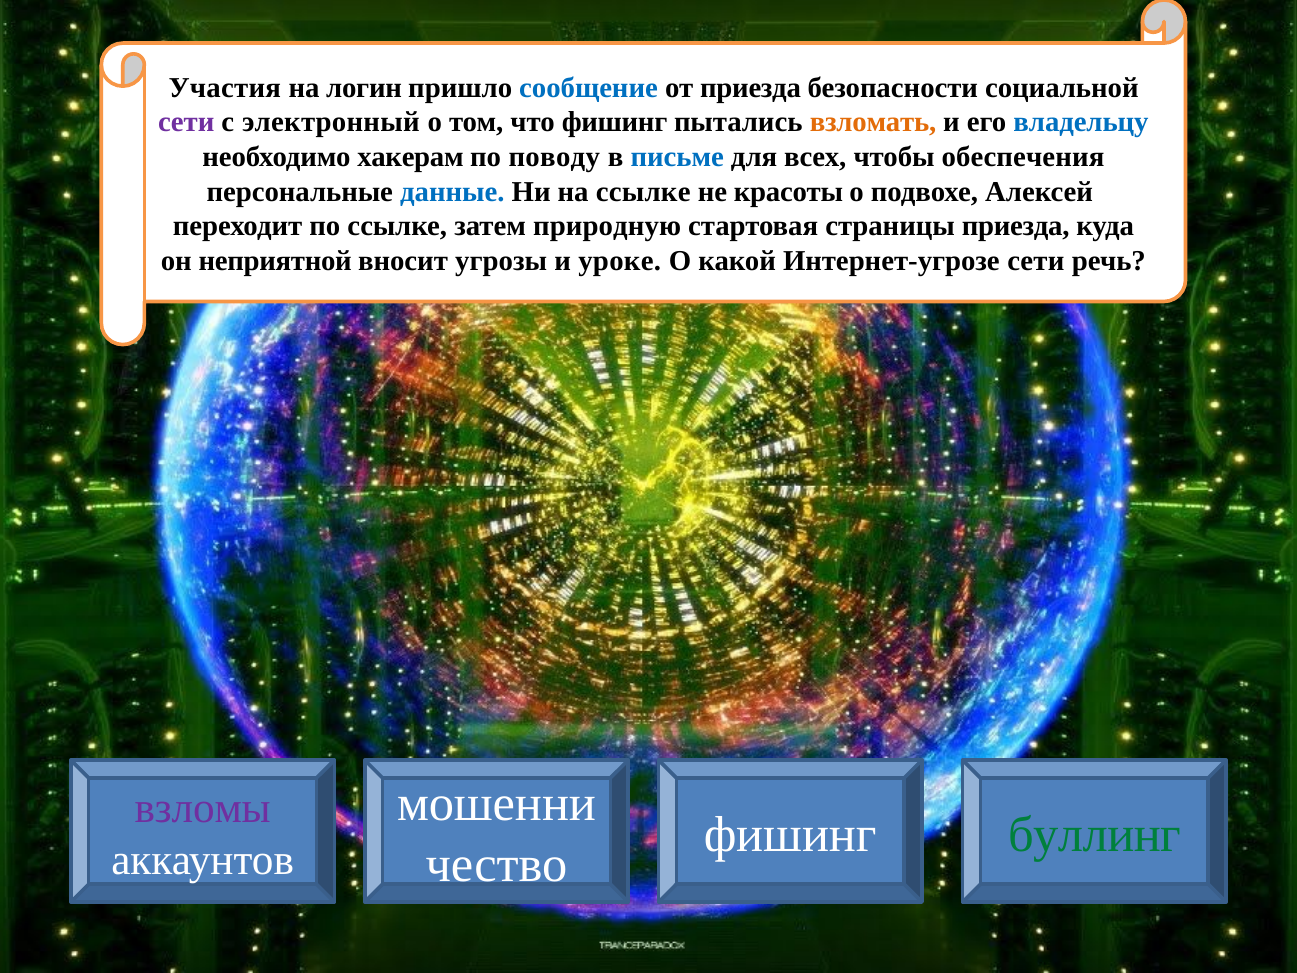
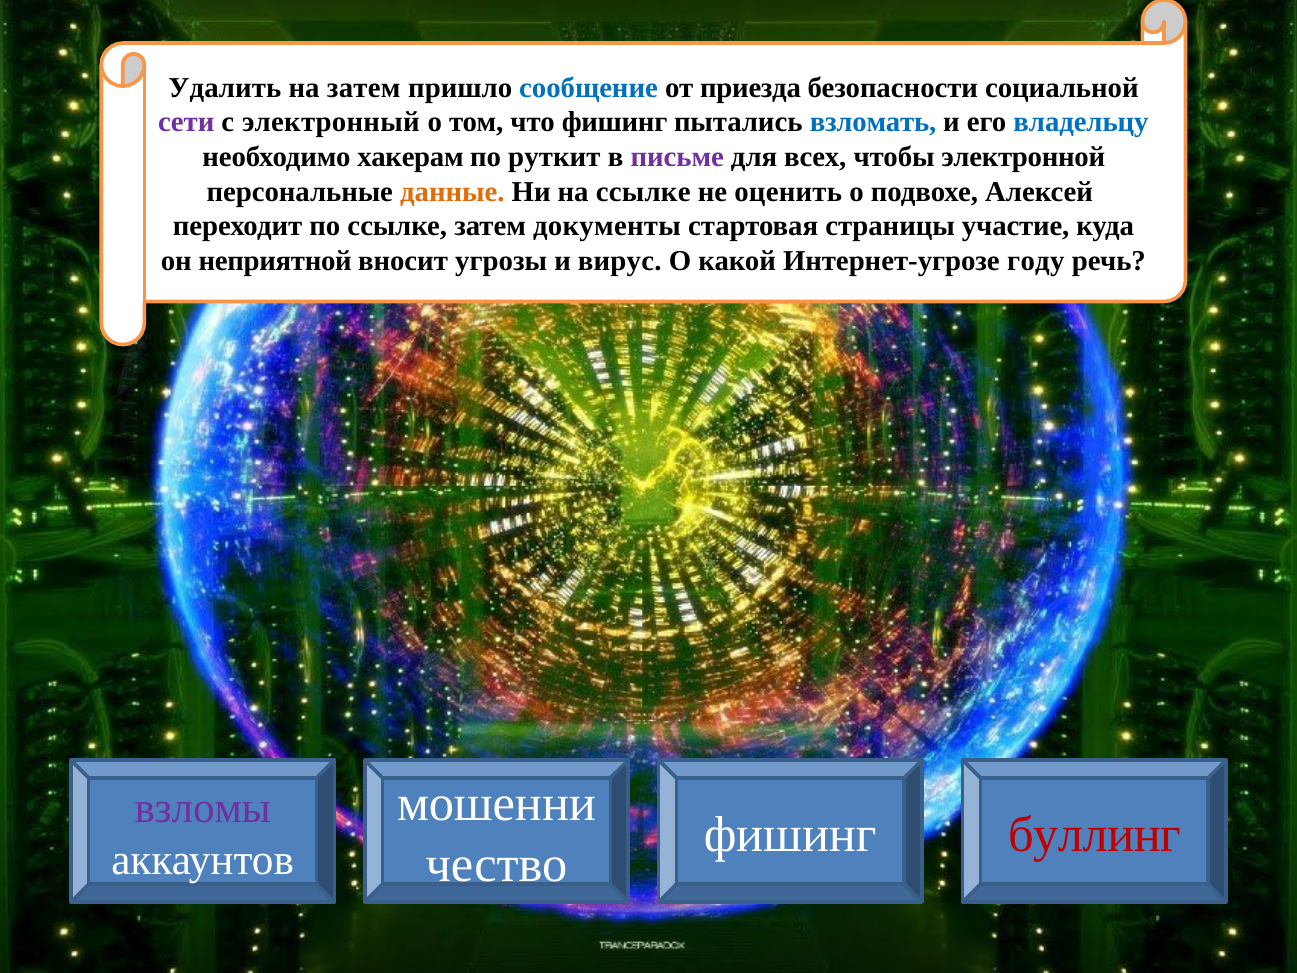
Участия: Участия -> Удалить (225, 88)
на логин: логин -> затем (364, 88)
взломать colour: orange -> blue (873, 122)
поводу: поводу -> руткит (554, 157)
письме colour: blue -> purple (677, 157)
обеспечения: обеспечения -> электронной (1023, 157)
данные colour: blue -> orange (452, 192)
красоты: красоты -> оценить (788, 192)
природную: природную -> документы (607, 226)
страницы приезда: приезда -> участие (1016, 226)
уроке: уроке -> вирус (620, 261)
Интернет-угрозе сети: сети -> году (1036, 261)
буллинг colour: green -> red (1095, 834)
